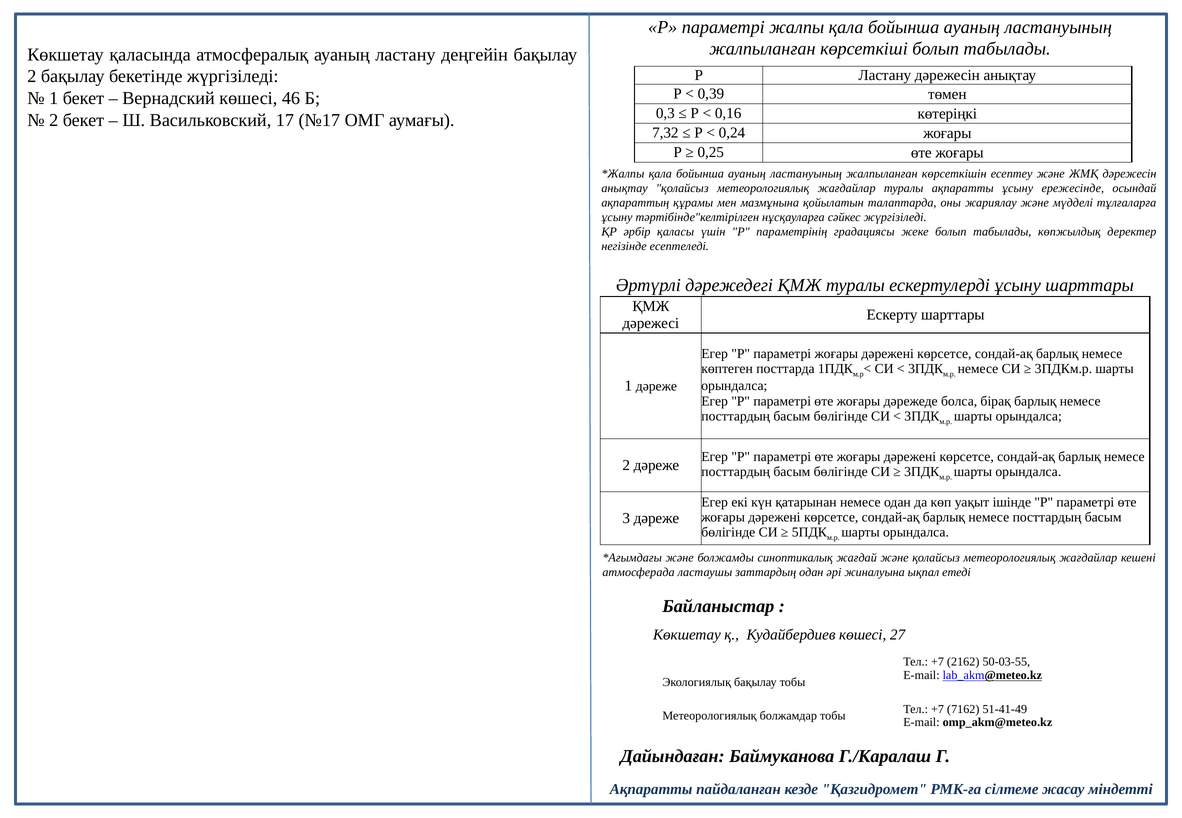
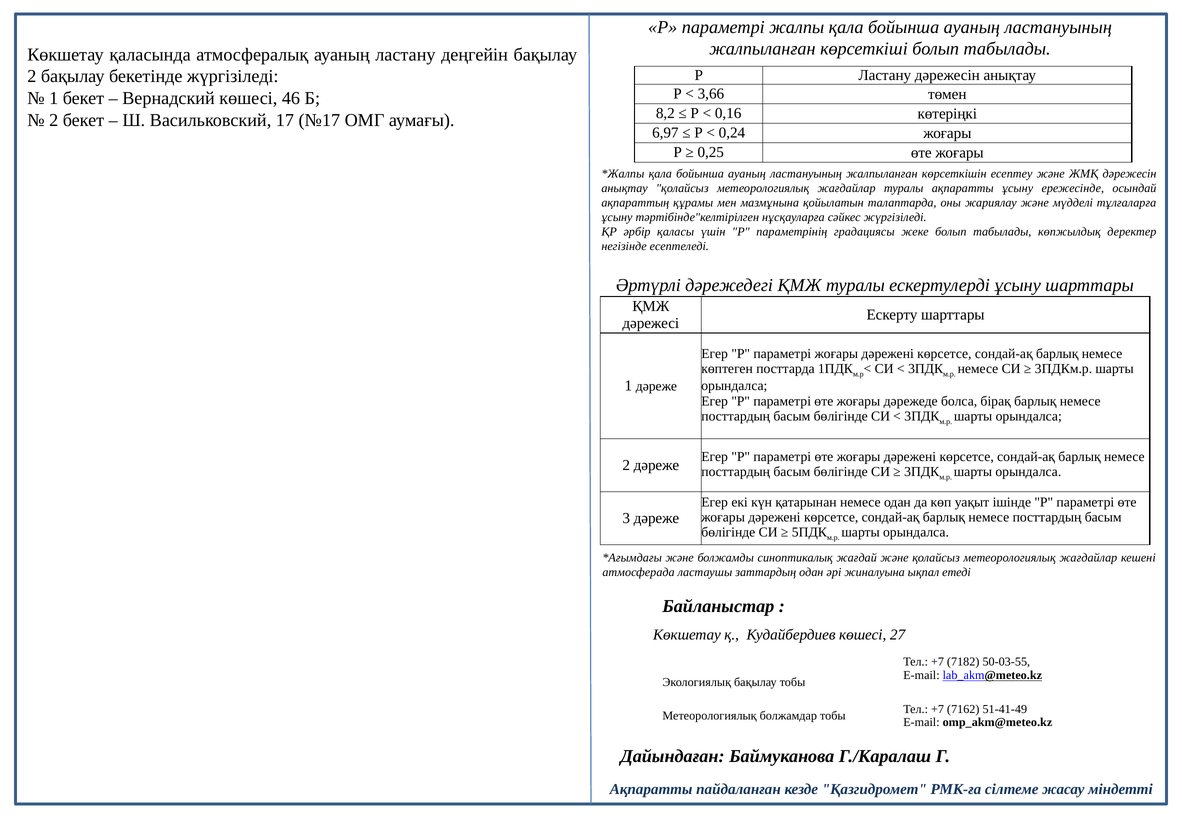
0,39: 0,39 -> 3,66 (711, 94)
0,3: 0,3 -> 8,2 (665, 114)
7,32: 7,32 -> 6,97 (665, 133)
2162: 2162 -> 7182 (963, 662)
